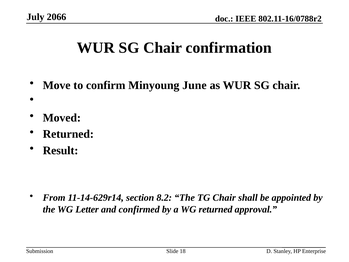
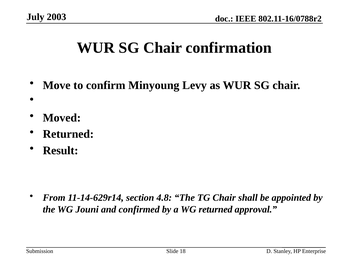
2066: 2066 -> 2003 (57, 17)
June: June -> Levy (195, 85)
8.2: 8.2 -> 4.8 (164, 197)
Letter: Letter -> Jouni (87, 209)
